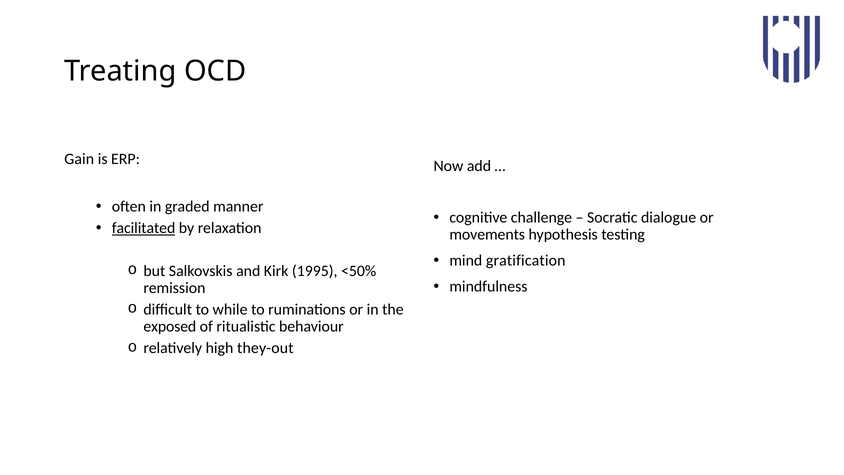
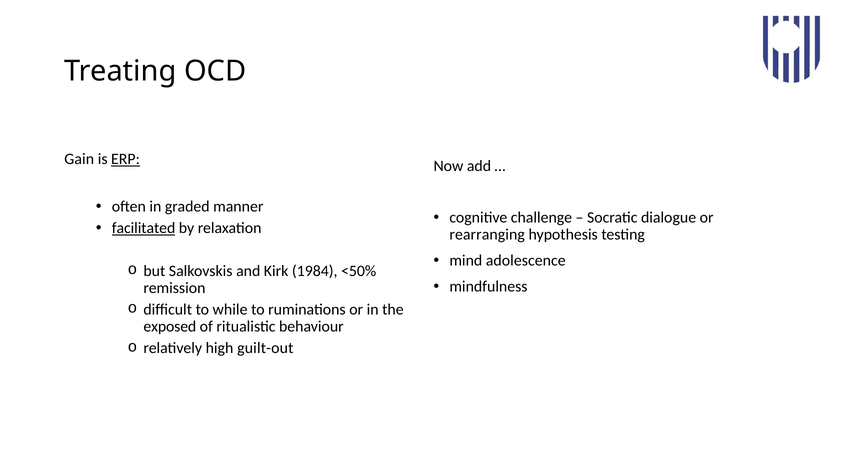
ERP underline: none -> present (125, 159)
movements: movements -> rearranging (487, 235)
gratification: gratification -> adolescence (526, 261)
1995: 1995 -> 1984 (315, 271)
they-out: they-out -> guilt-out (265, 348)
